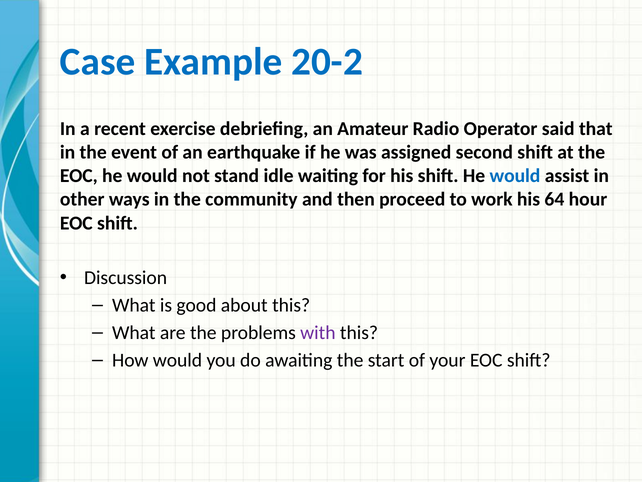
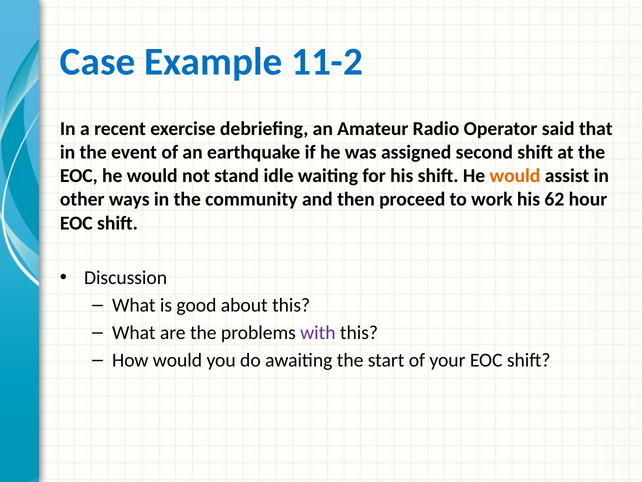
20-2: 20-2 -> 11-2 (327, 62)
would colour: blue -> orange (515, 176)
64: 64 -> 62 (554, 199)
